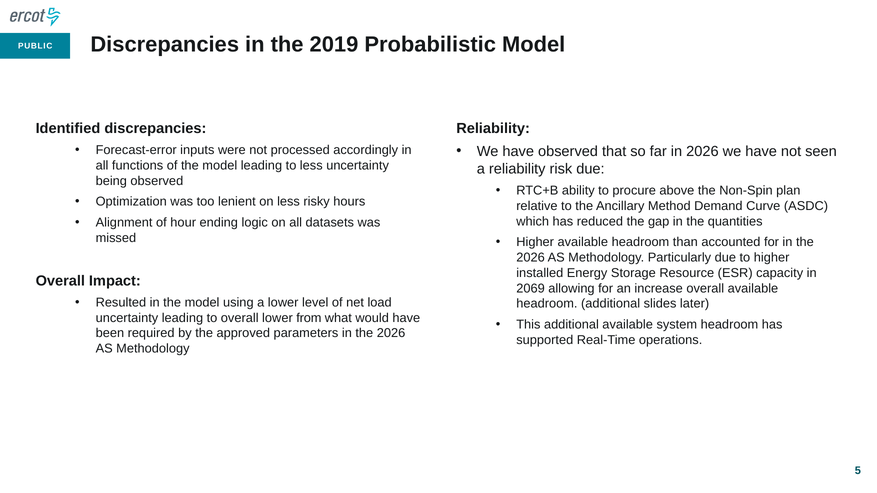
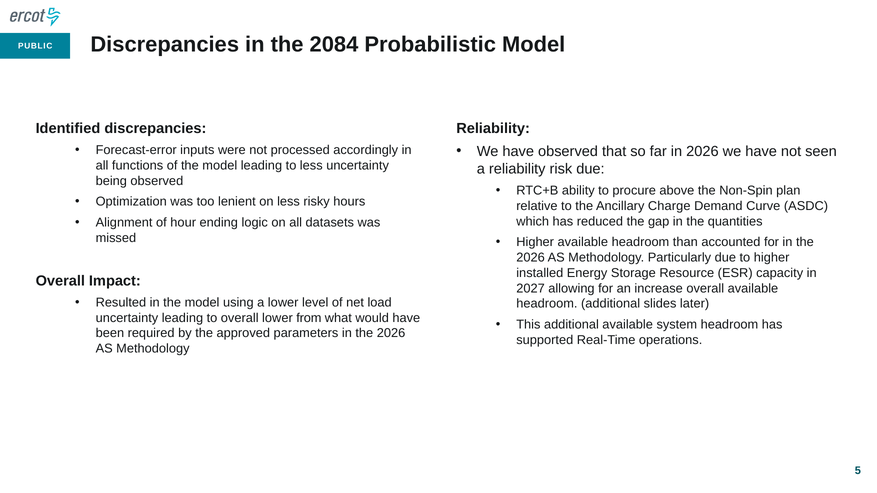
2019: 2019 -> 2084 (334, 45)
Method: Method -> Charge (669, 206)
2069: 2069 -> 2027 (531, 288)
